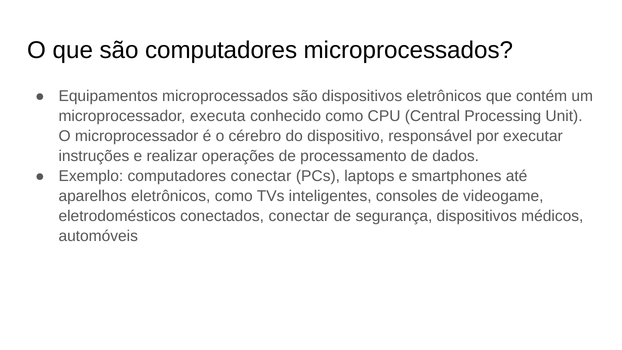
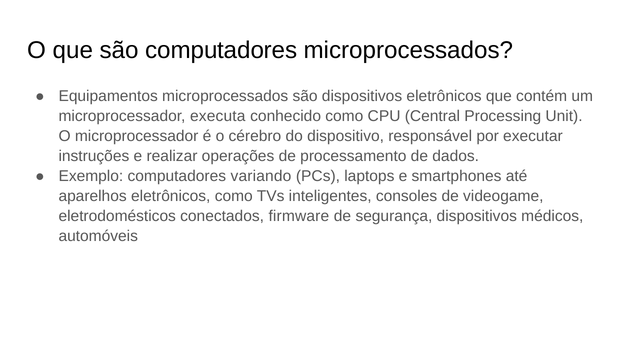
computadores conectar: conectar -> variando (261, 176)
conectados conectar: conectar -> firmware (299, 216)
